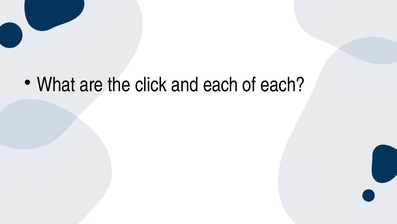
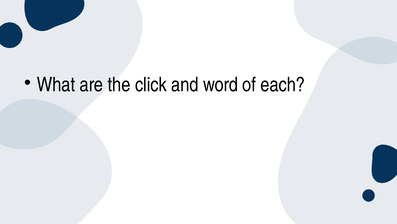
and each: each -> word (220, 85)
